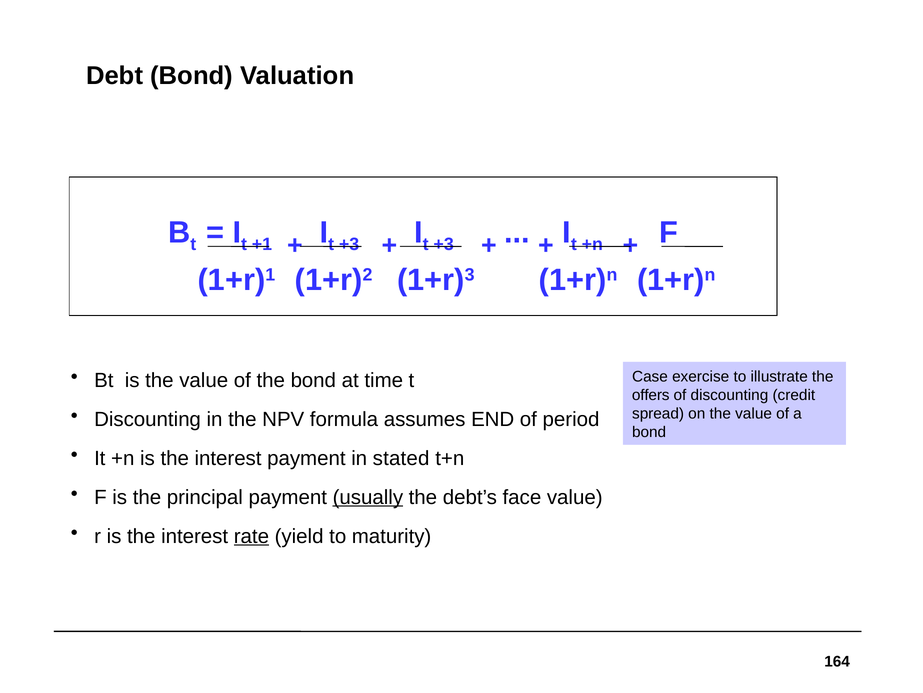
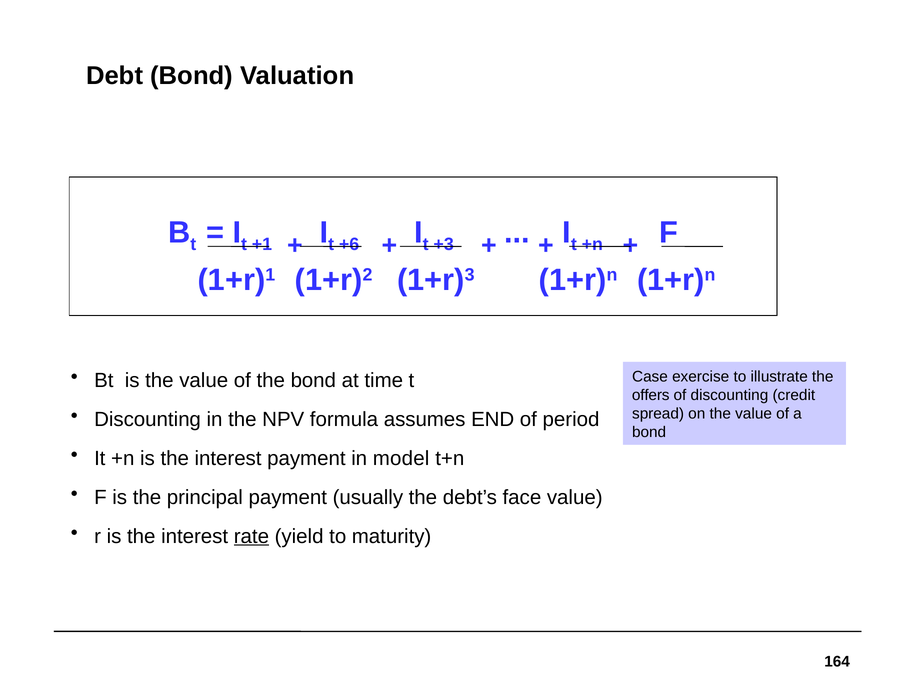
+3: +3 -> +6 (349, 244)
stated: stated -> model (401, 458)
usually underline: present -> none (368, 497)
